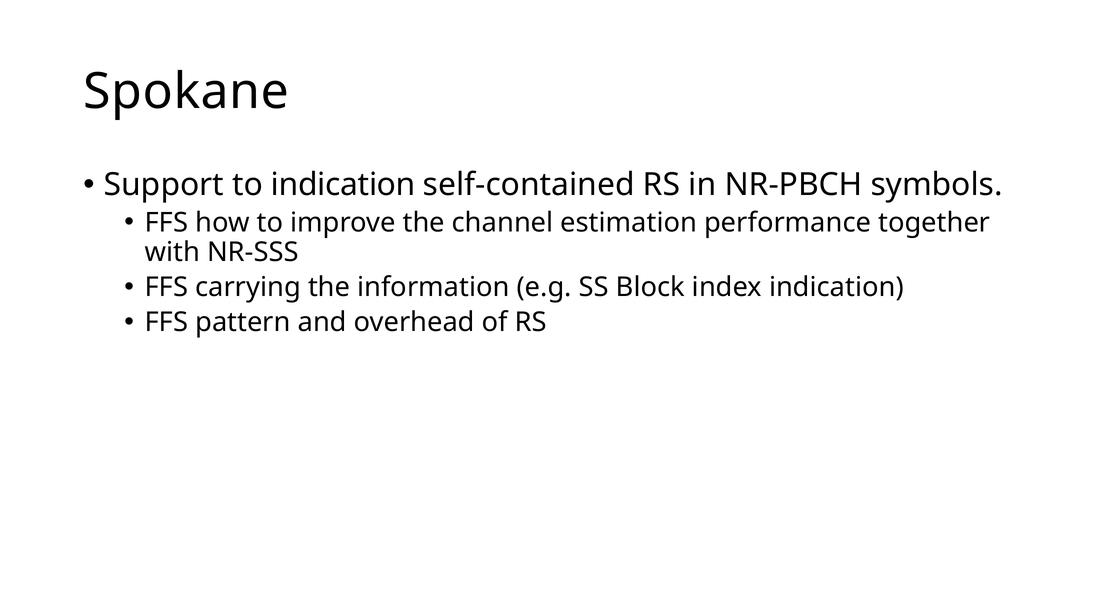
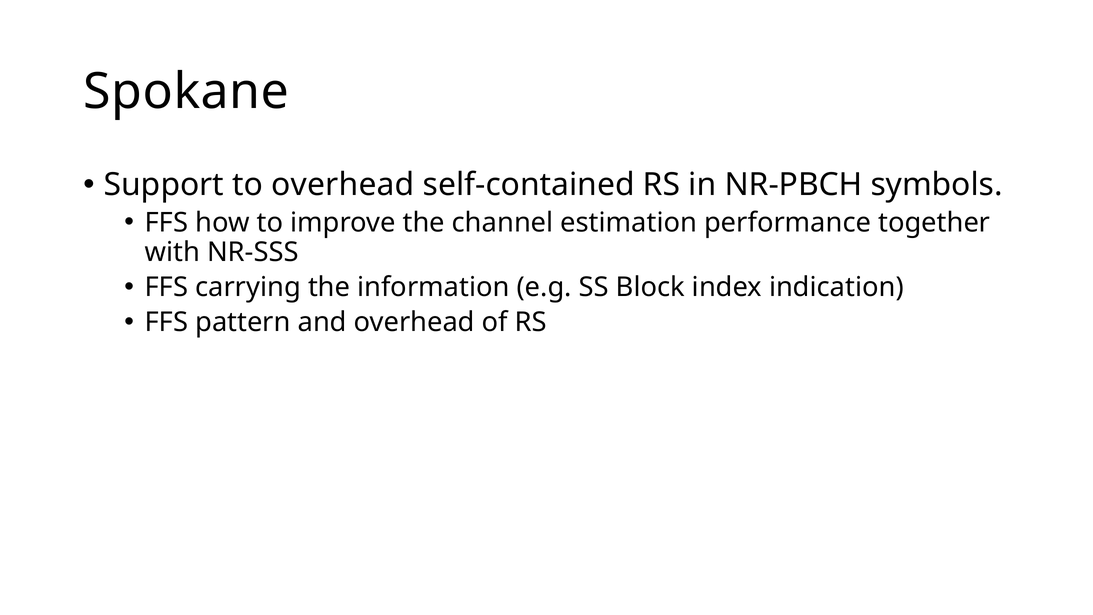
to indication: indication -> overhead (343, 185)
